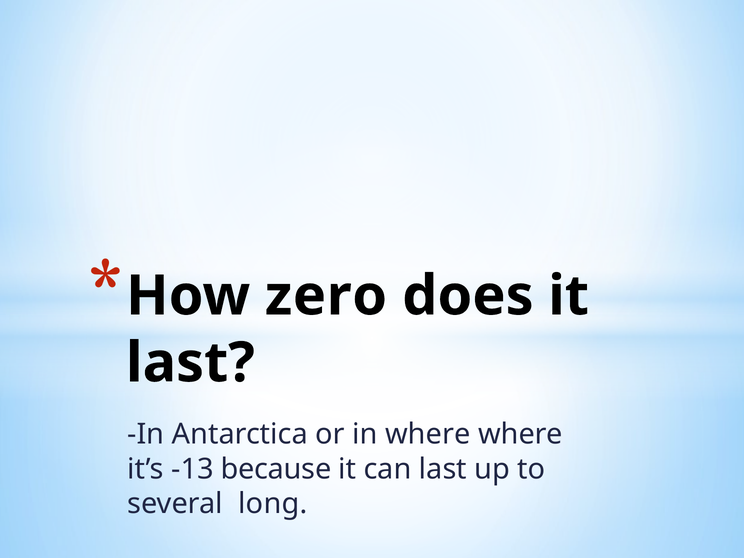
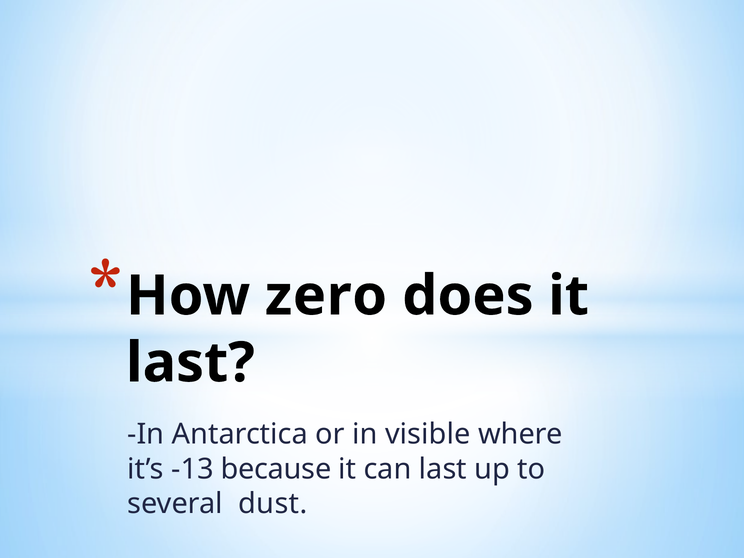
in where: where -> visible (428, 434)
long: long -> dust (273, 504)
